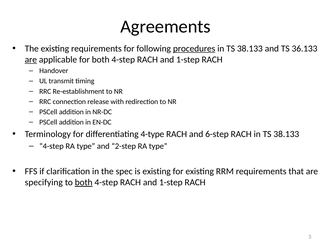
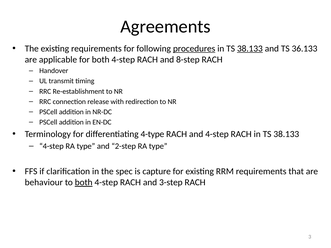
38.133 underline: none -> present (250, 49)
are underline: present -> none (31, 60)
1-step: 1-step -> 8-step (188, 60)
and 6-step: 6-step -> 4-step (217, 134)
is existing: existing -> capture (157, 172)
specifying: specifying -> behaviour (44, 183)
1-step: 1-step -> 3-step (171, 183)
